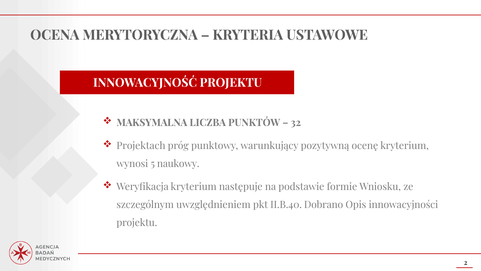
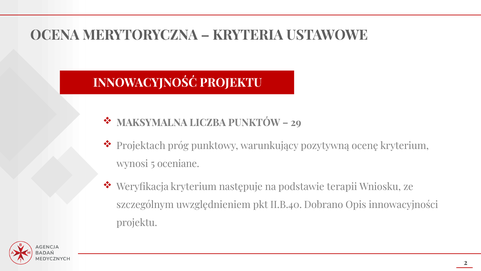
32: 32 -> 29 (296, 122)
naukowy: naukowy -> oceniane (178, 164)
formie: formie -> terapii (342, 187)
